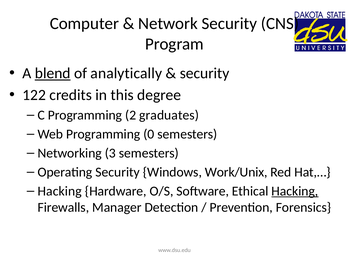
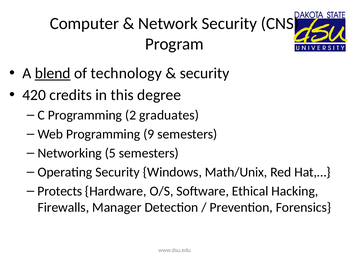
analytically: analytically -> technology (126, 73)
122: 122 -> 420 (34, 95)
0: 0 -> 9 (149, 134)
3: 3 -> 5 (110, 153)
Work/Unix: Work/Unix -> Math/Unix (236, 172)
Hacking: Hacking -> Protects (60, 191)
Hacking underline: present -> none (295, 191)
